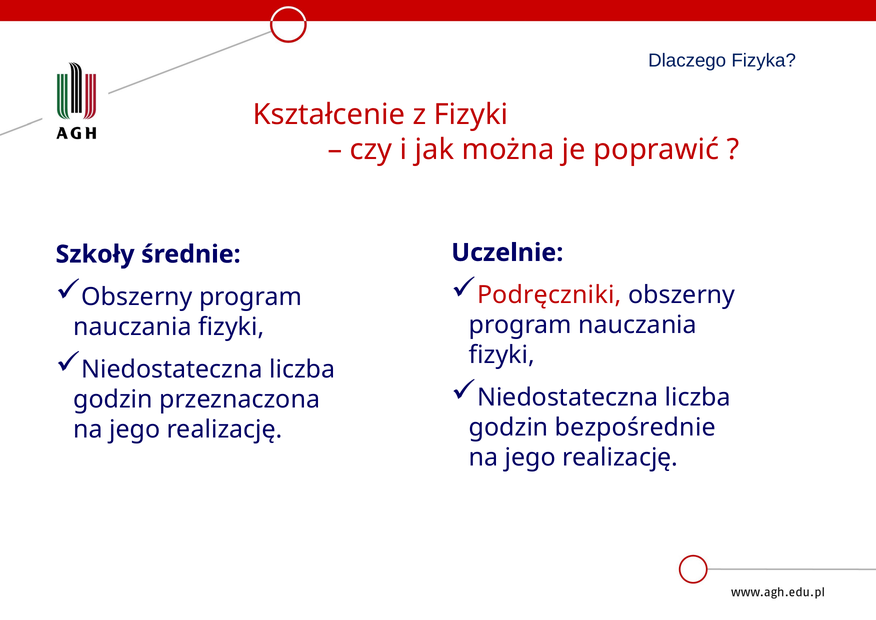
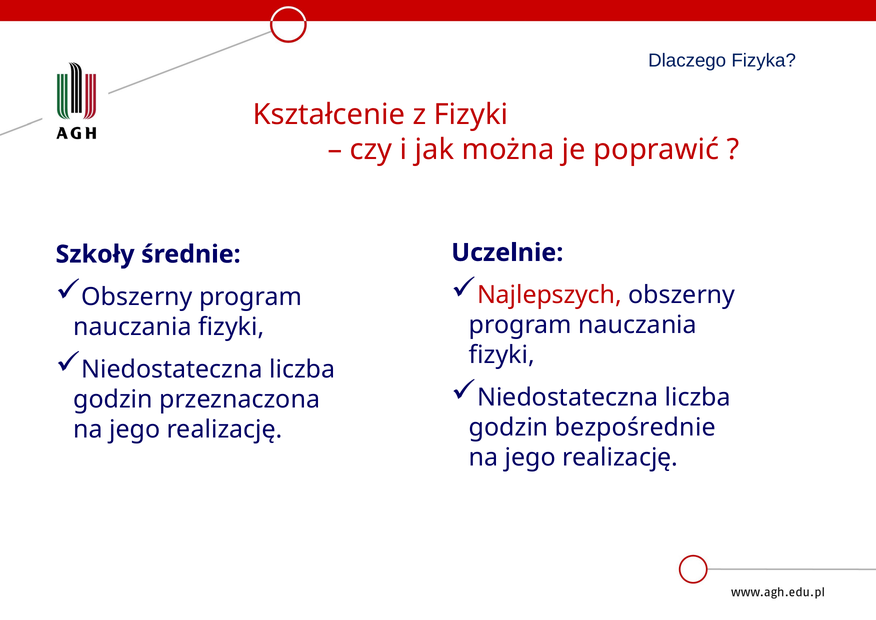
Podręczniki: Podręczniki -> Najlepszych (549, 295)
